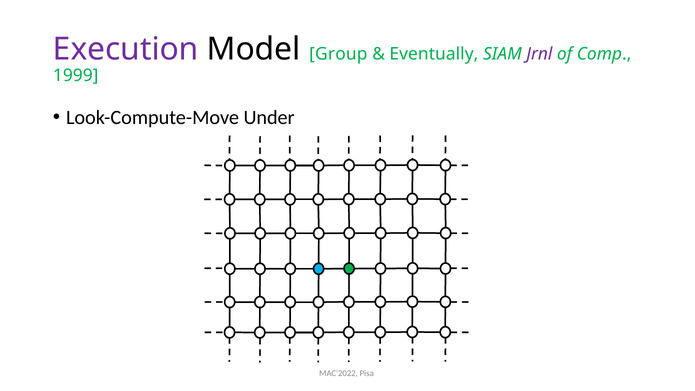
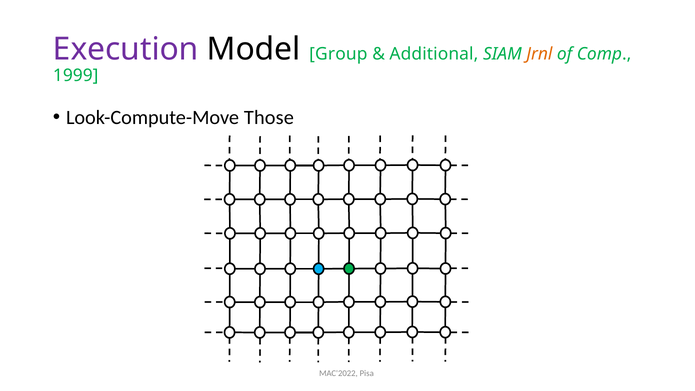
Eventually: Eventually -> Additional (434, 54)
Jrnl colour: purple -> orange (539, 54)
Under: Under -> Those (269, 118)
